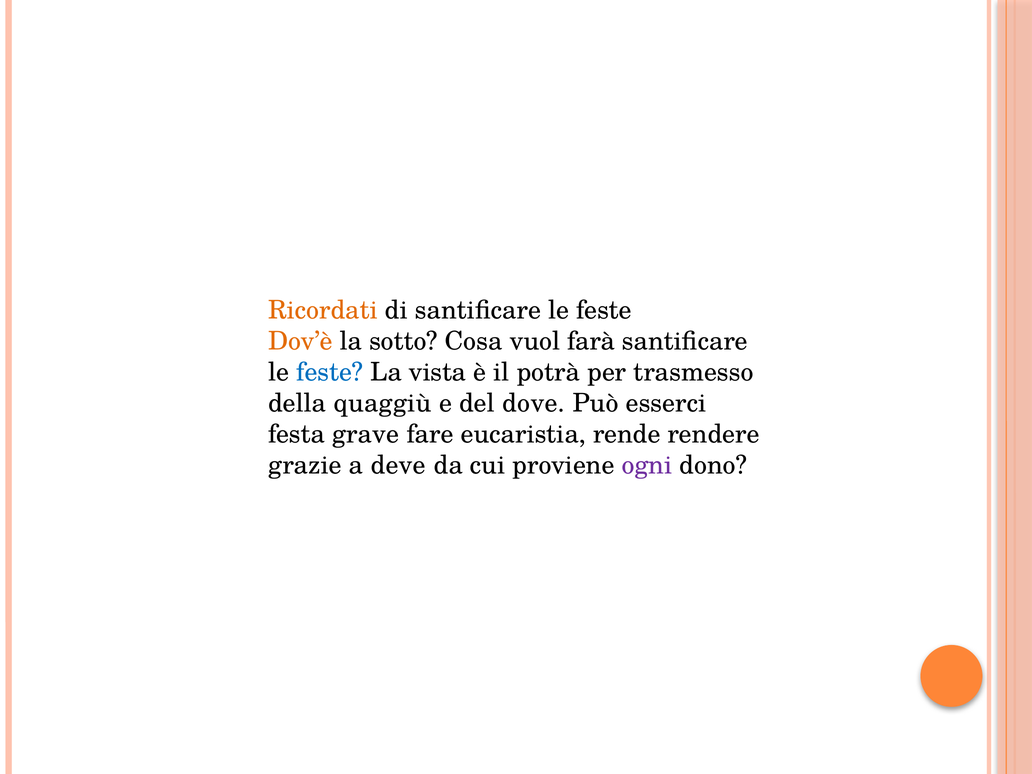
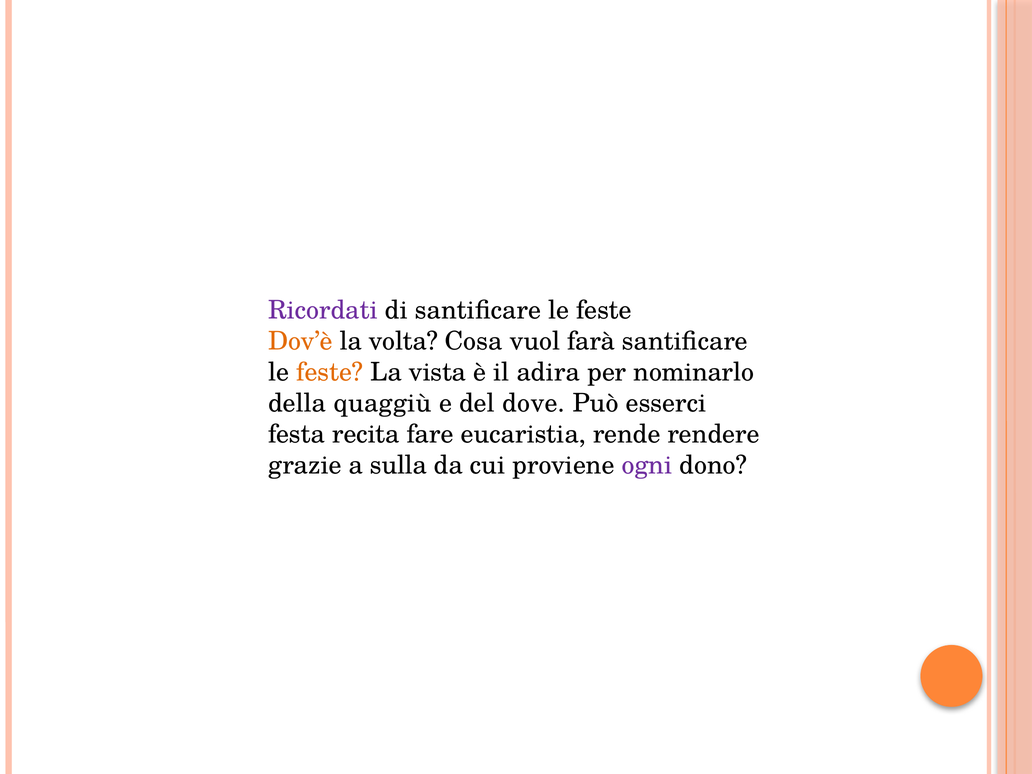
Ricordati colour: orange -> purple (323, 310)
sotto: sotto -> volta (404, 341)
feste colour: blue -> orange (330, 372)
potrà: potrà -> adira (548, 372)
trasmesso: trasmesso -> nominarlo (694, 372)
grave: grave -> recita (366, 434)
deve: deve -> sulla (399, 465)
